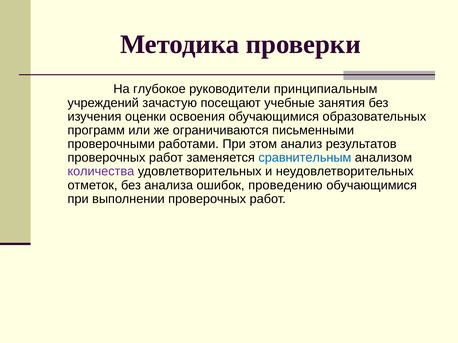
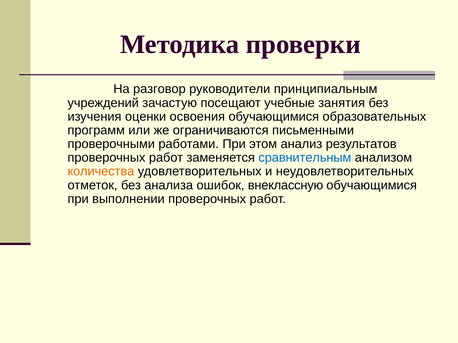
глубокое: глубокое -> разговор (159, 89)
количества colour: purple -> orange (101, 172)
проведению: проведению -> внеклассную (286, 185)
